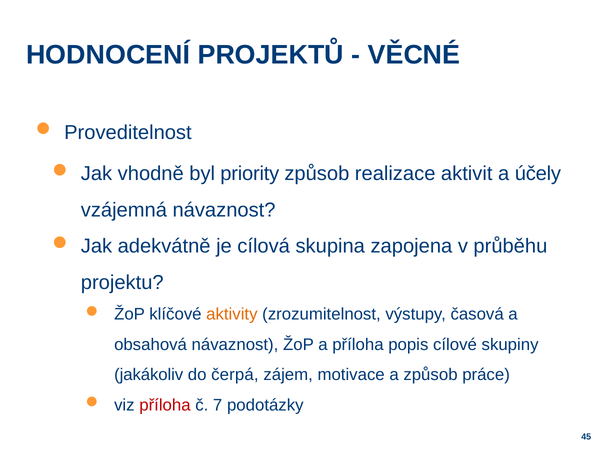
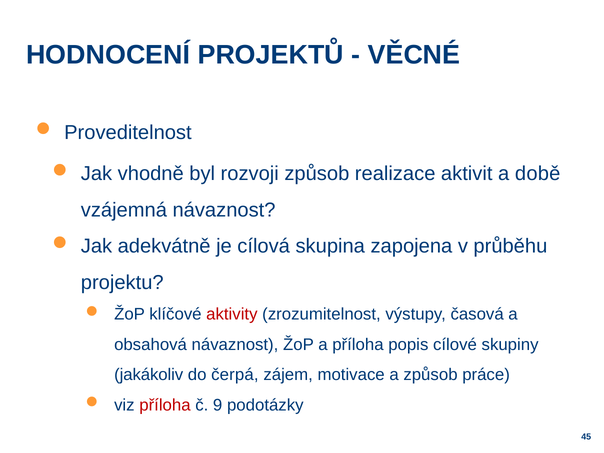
priority: priority -> rozvoji (250, 174)
účely: účely -> době (538, 174)
aktivity colour: orange -> red (232, 314)
7: 7 -> 9 (218, 405)
